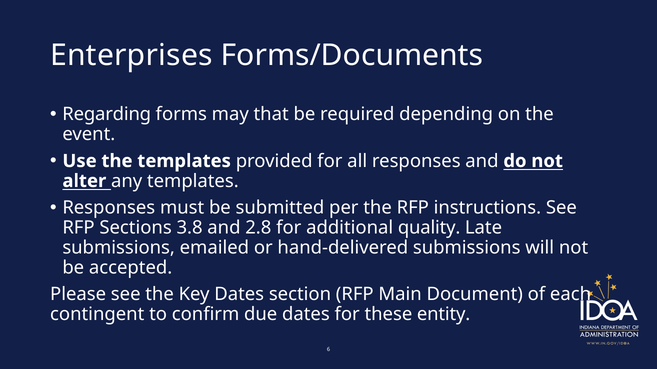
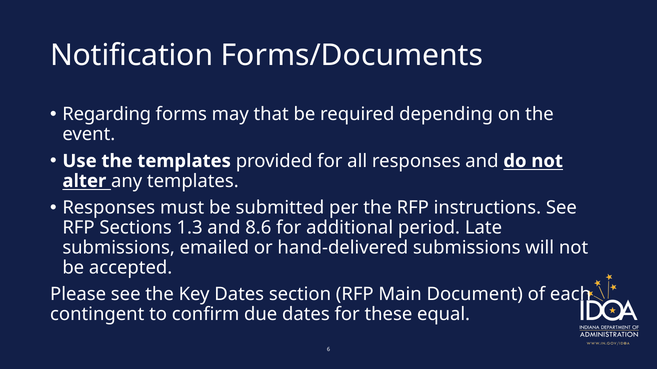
Enterprises: Enterprises -> Notification (132, 55)
3.8: 3.8 -> 1.3 (190, 228)
2.8: 2.8 -> 8.6 (258, 228)
quality: quality -> period (429, 228)
entity: entity -> equal (444, 315)
